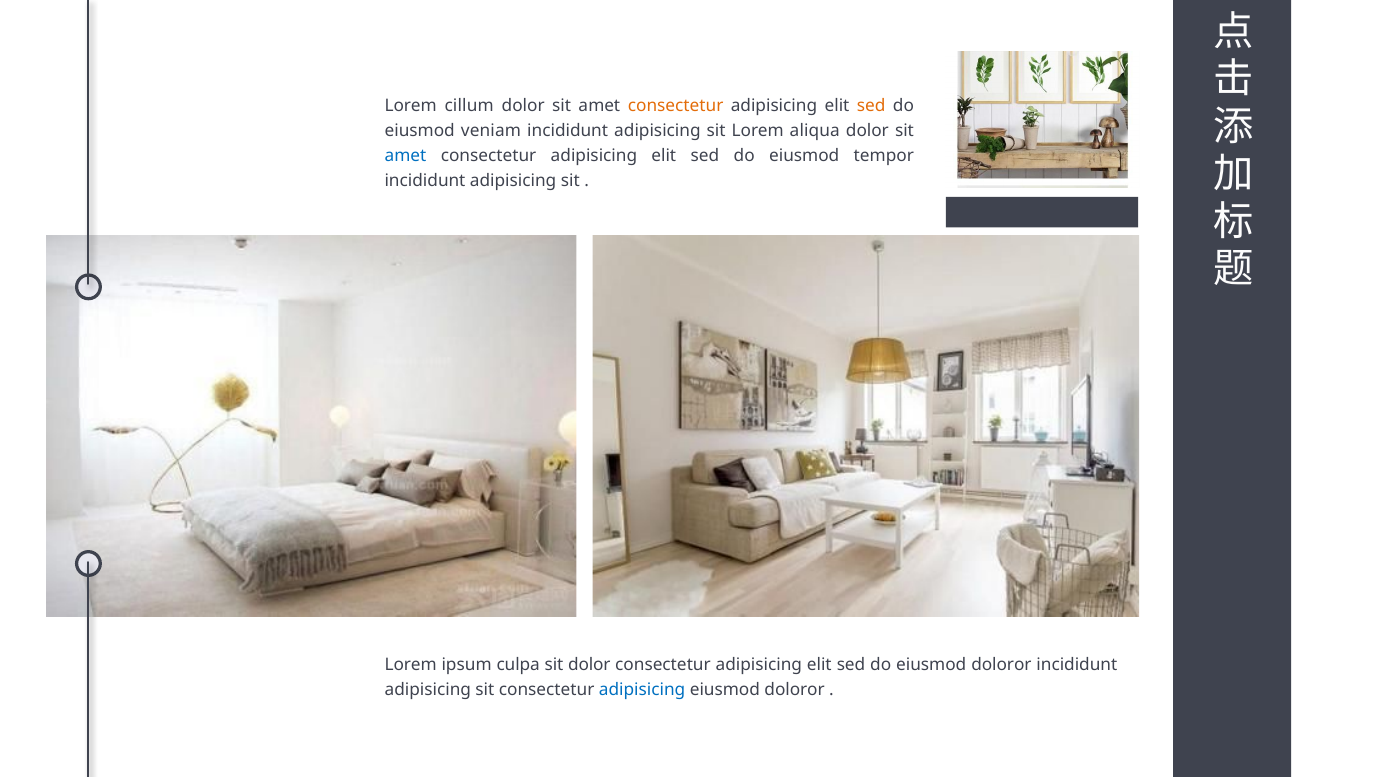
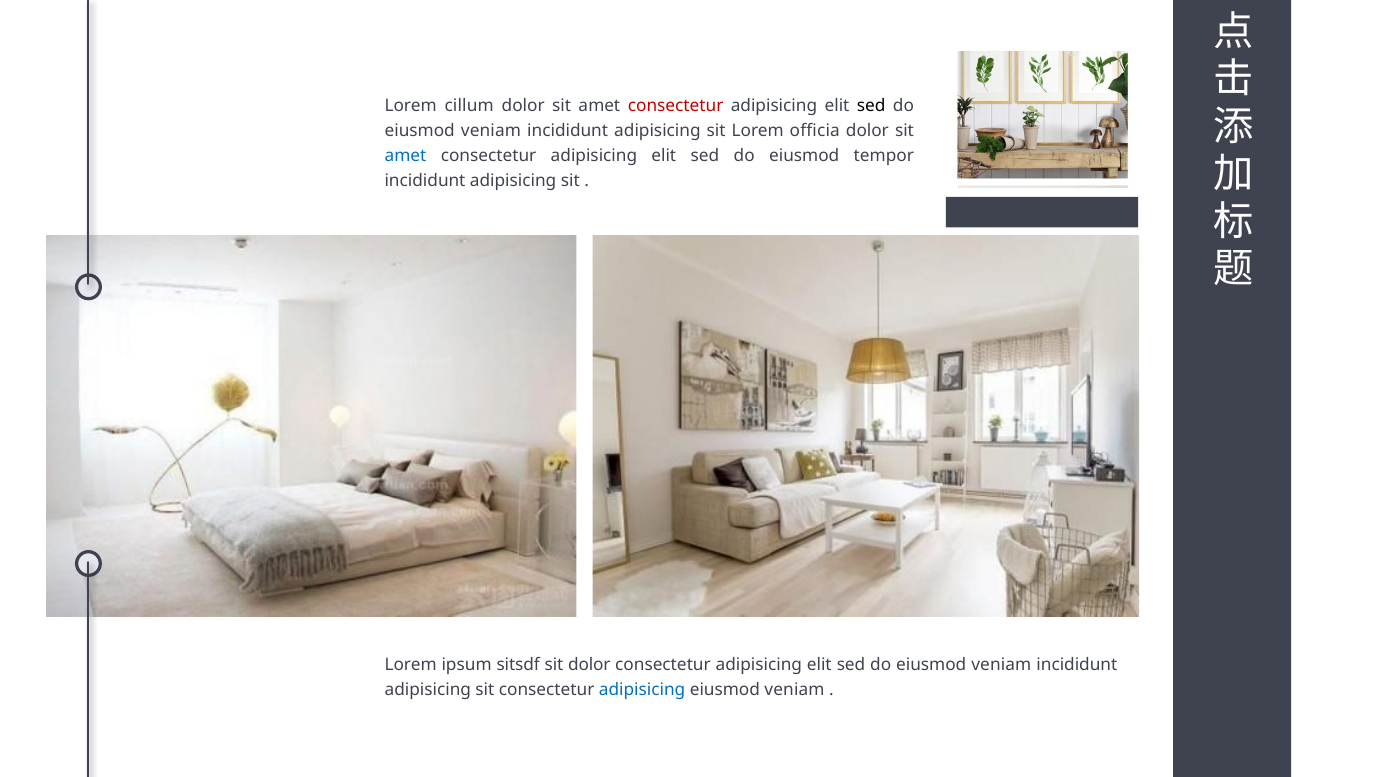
consectetur colour: orange -> red (676, 106)
sed colour: orange -> black (871, 106)
aliqua: aliqua -> officia (815, 131)
culpa: culpa -> sitsdf (518, 664)
doloror: doloror -> veniam (1001, 664)
doloror: doloror -> veniam (795, 689)
